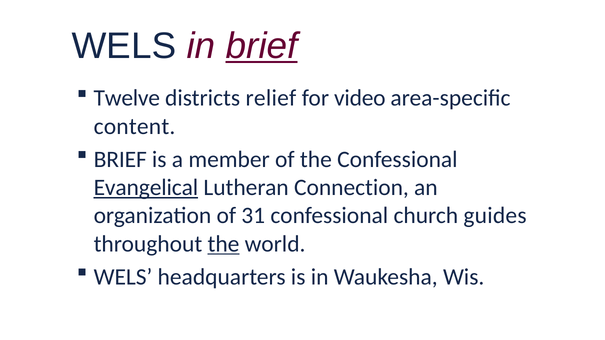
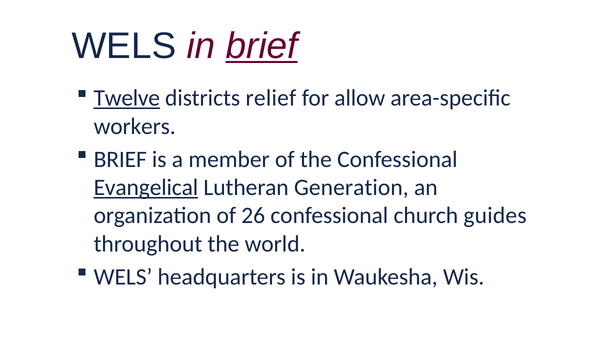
Twelve underline: none -> present (127, 98)
video: video -> allow (360, 98)
content: content -> workers (135, 126)
Connection: Connection -> Generation (351, 188)
31: 31 -> 26 (253, 216)
the underline: present -> none (223, 244)
